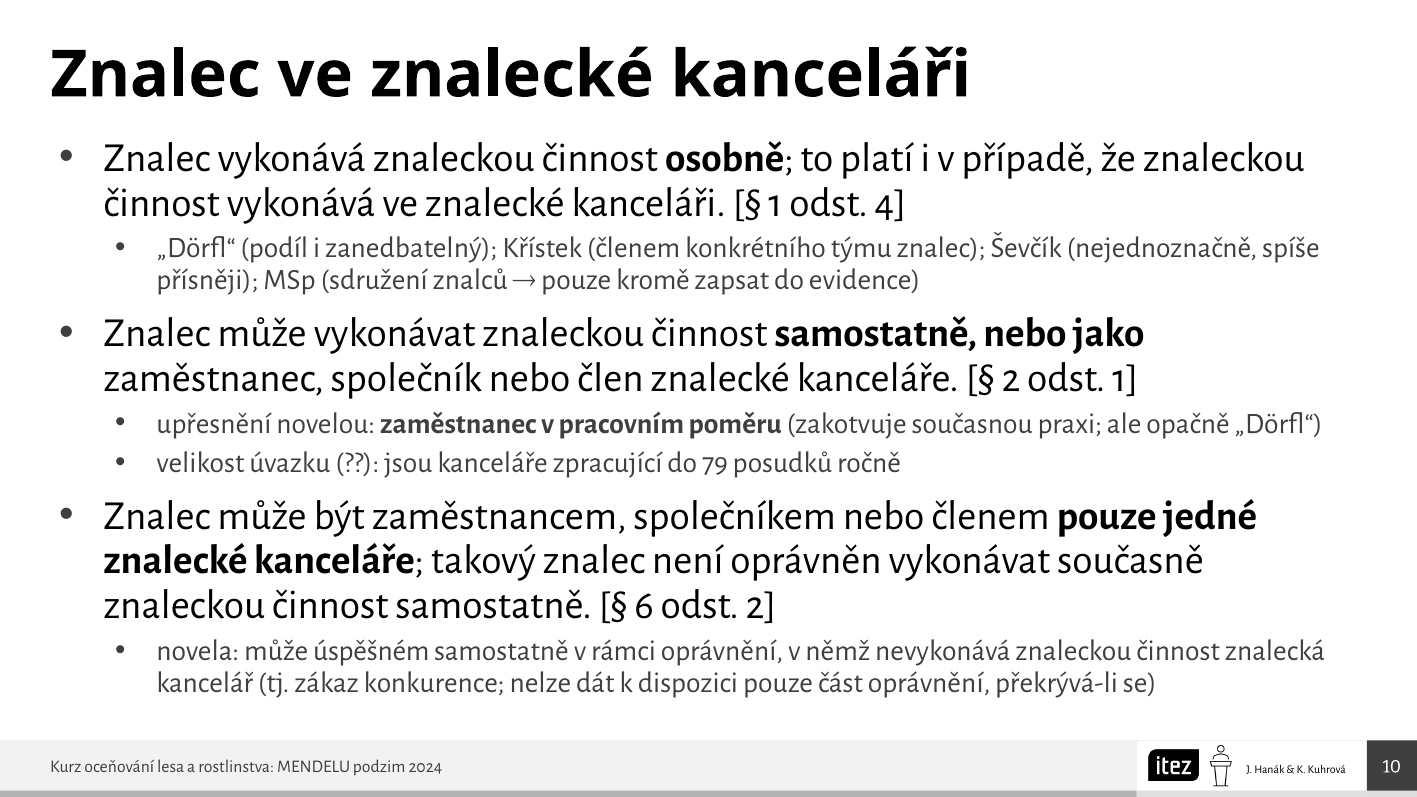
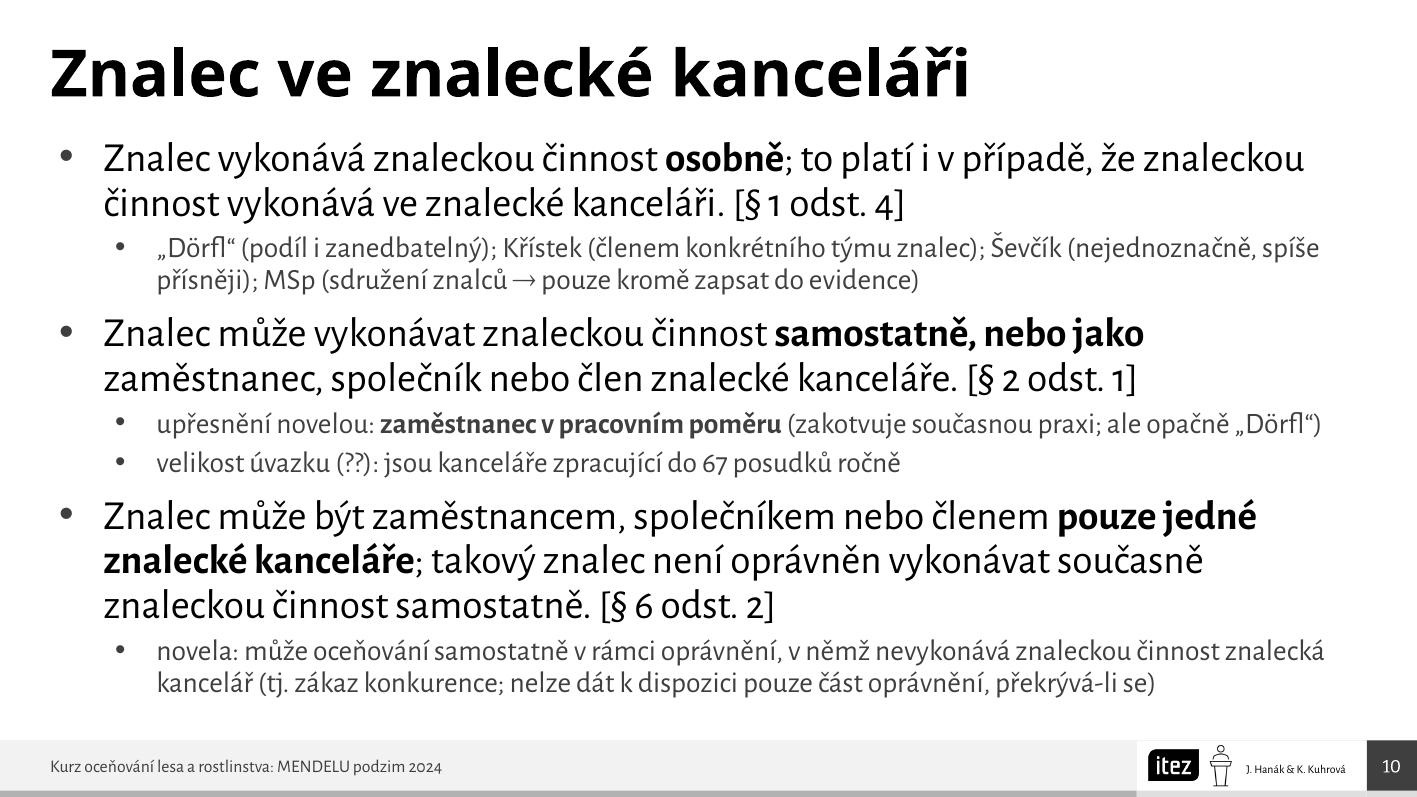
79: 79 -> 67 (715, 463)
může úspěšném: úspěšném -> oceňování (371, 651)
